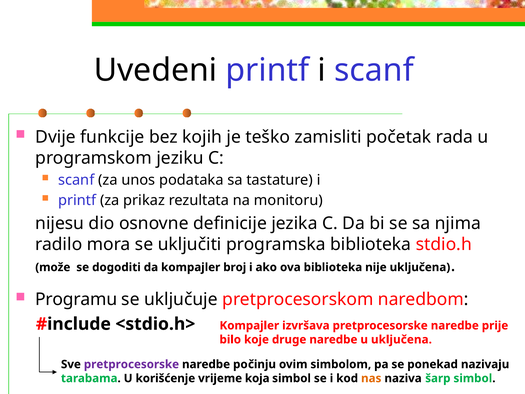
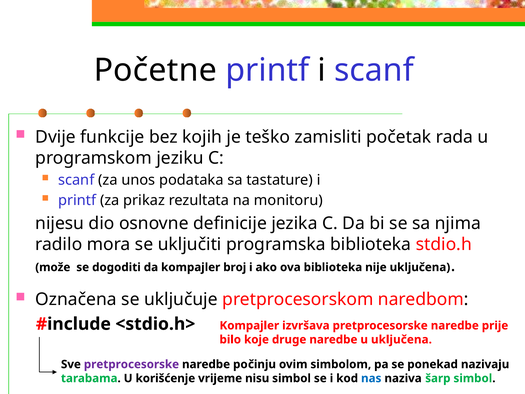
Uvedeni: Uvedeni -> Početne (155, 70)
Programu: Programu -> Označena (76, 299)
koja: koja -> nisu (257, 378)
nas colour: orange -> blue (371, 378)
